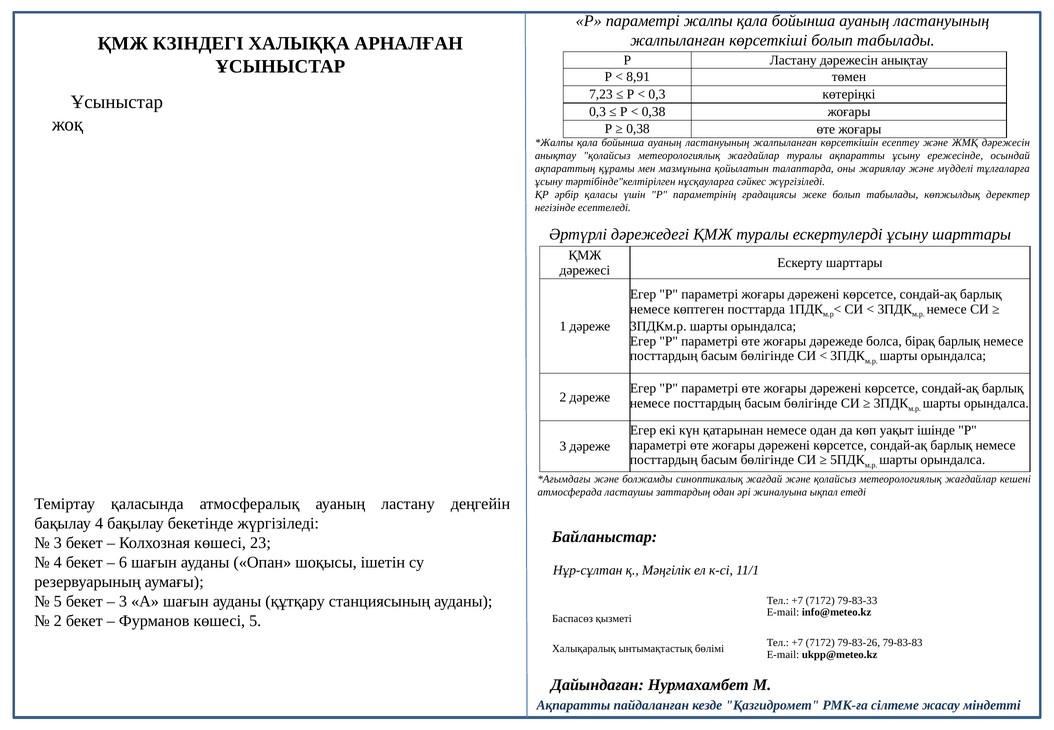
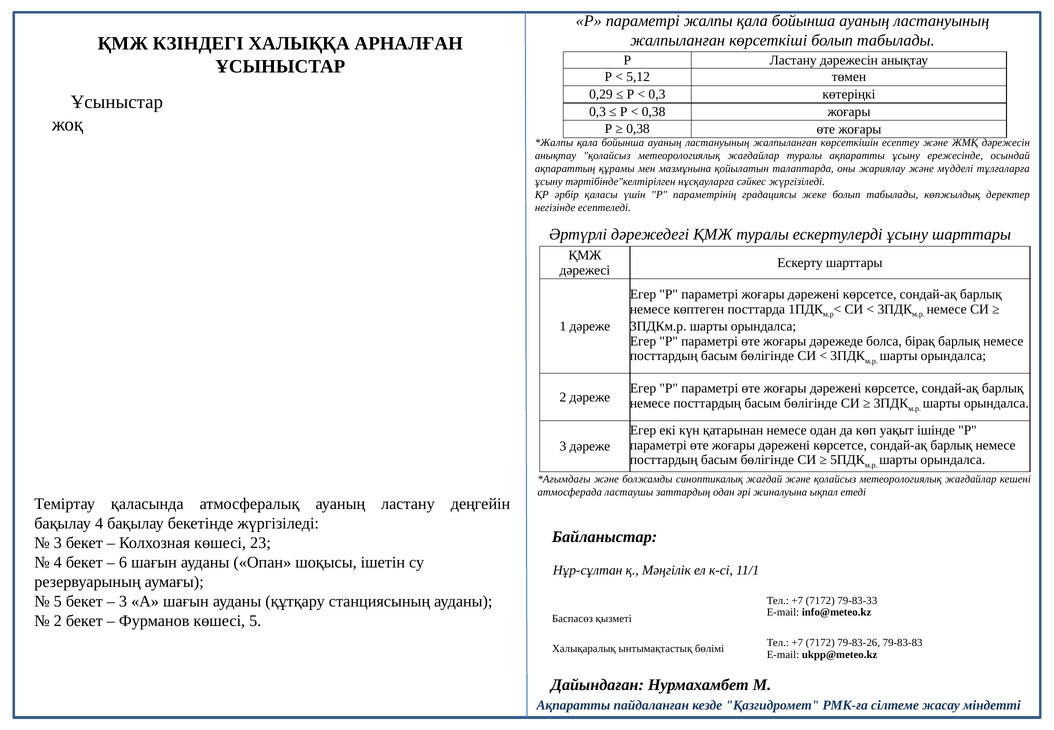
8,91: 8,91 -> 5,12 (638, 77)
7,23: 7,23 -> 0,29 (601, 94)
